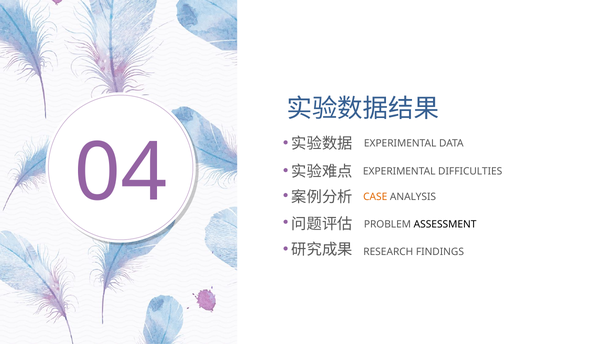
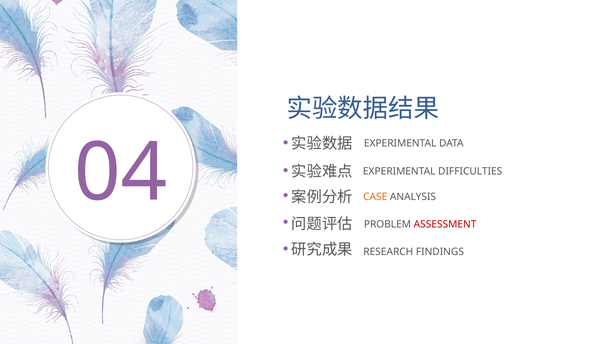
ASSESSMENT colour: black -> red (445, 224)
